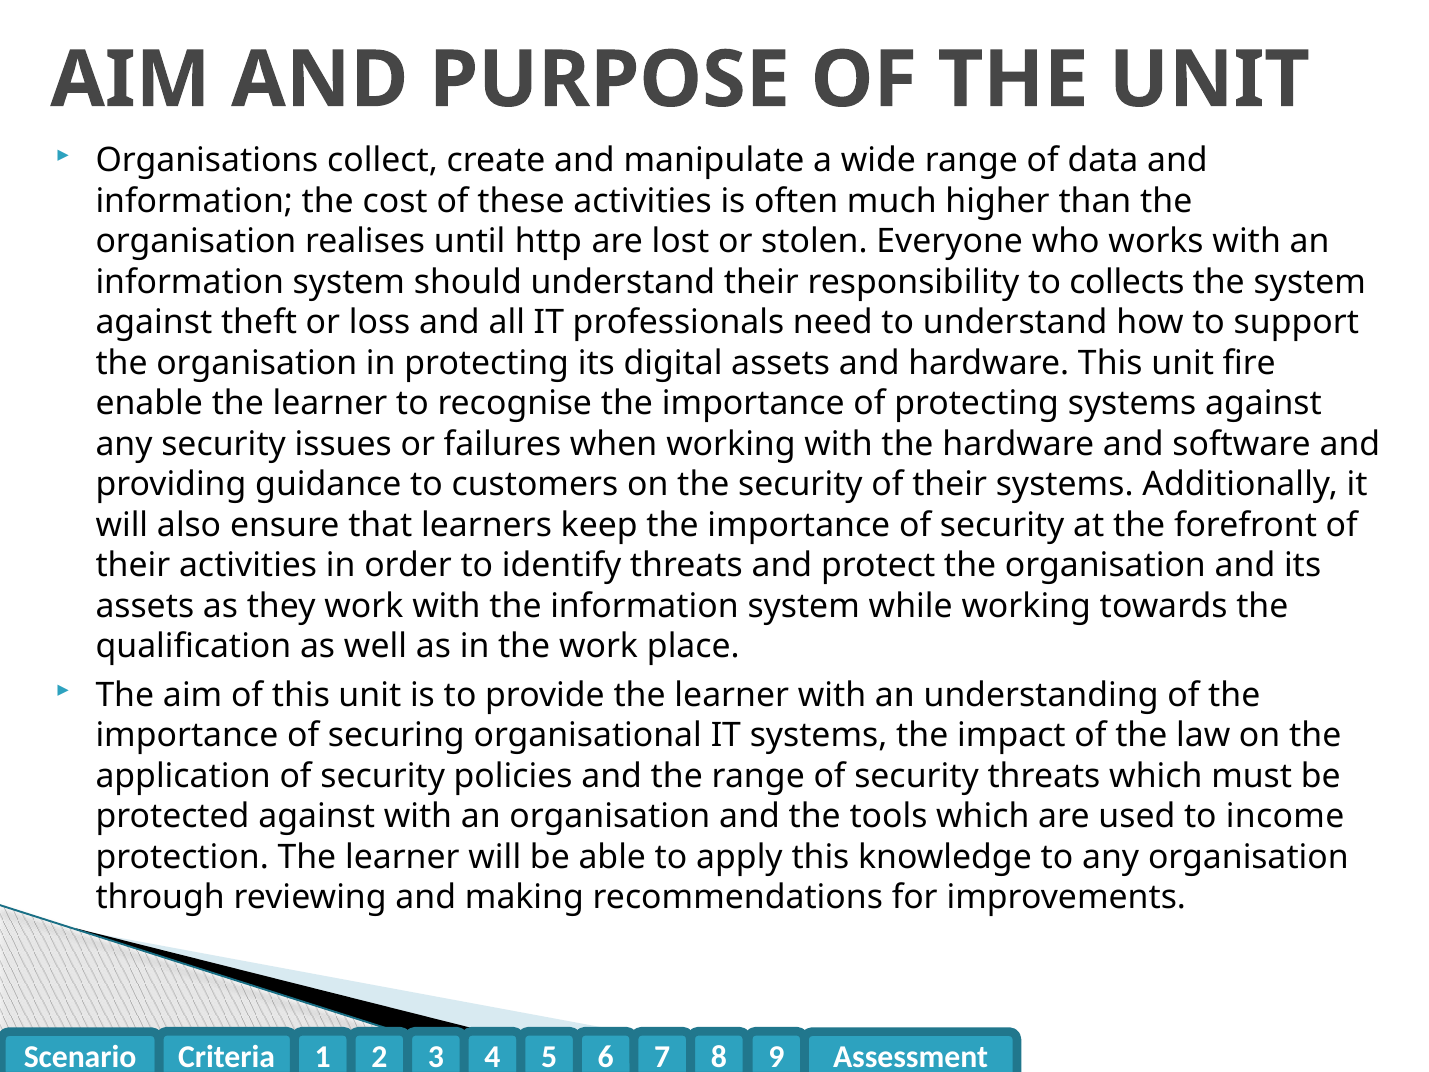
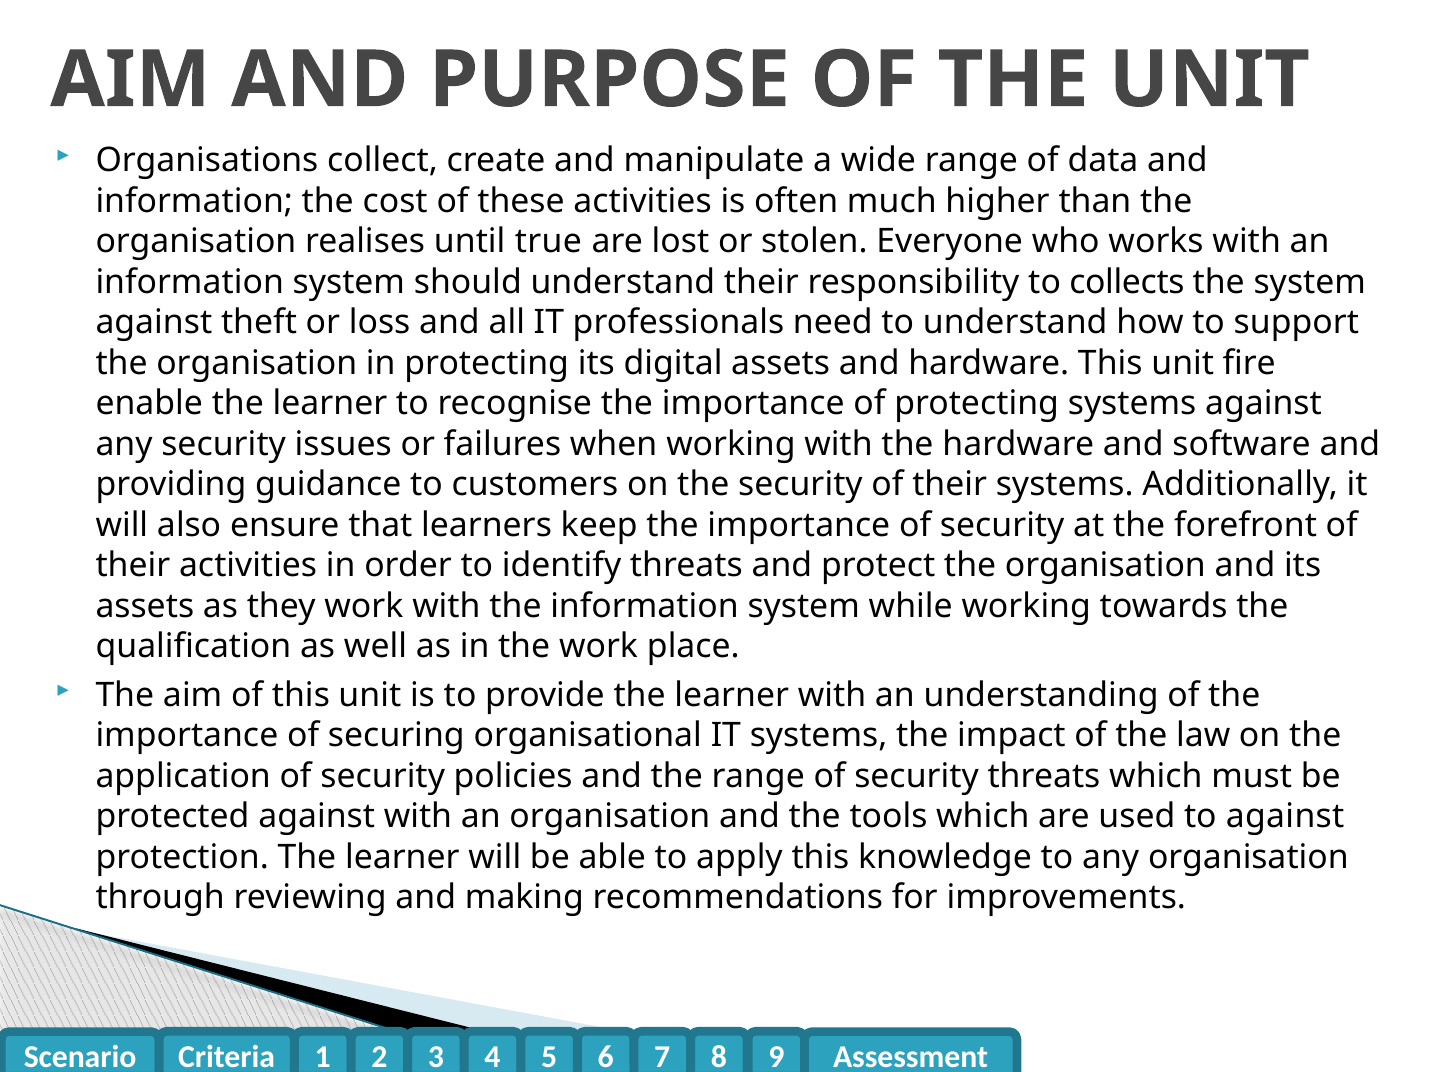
http: http -> true (548, 241)
to income: income -> against (1285, 816)
